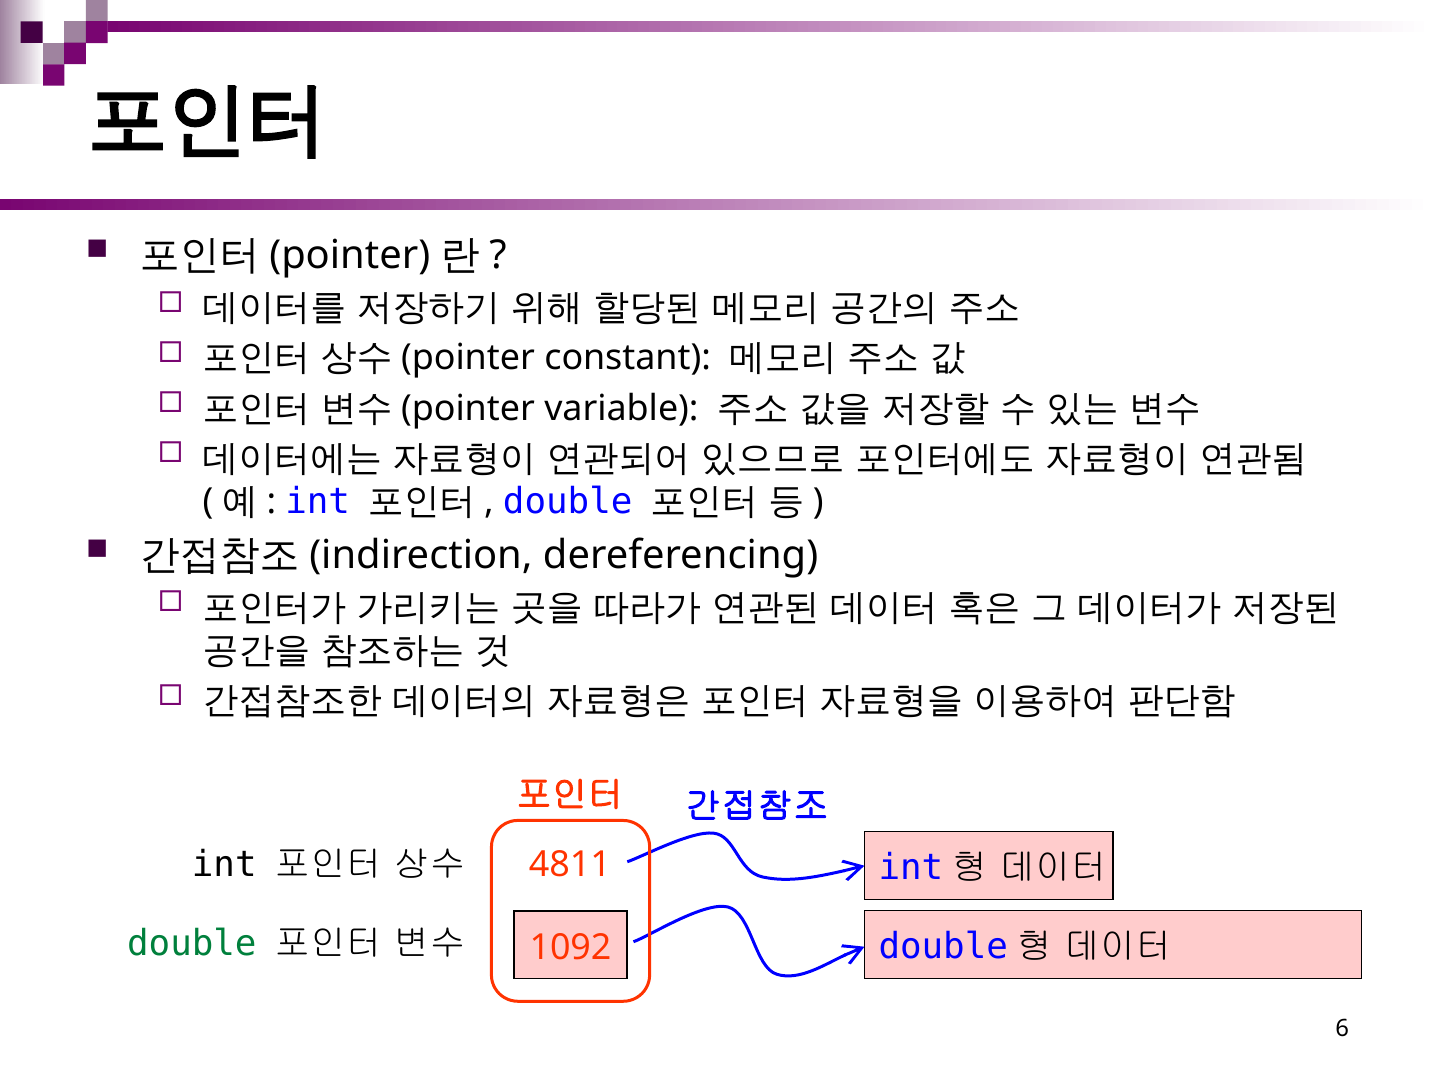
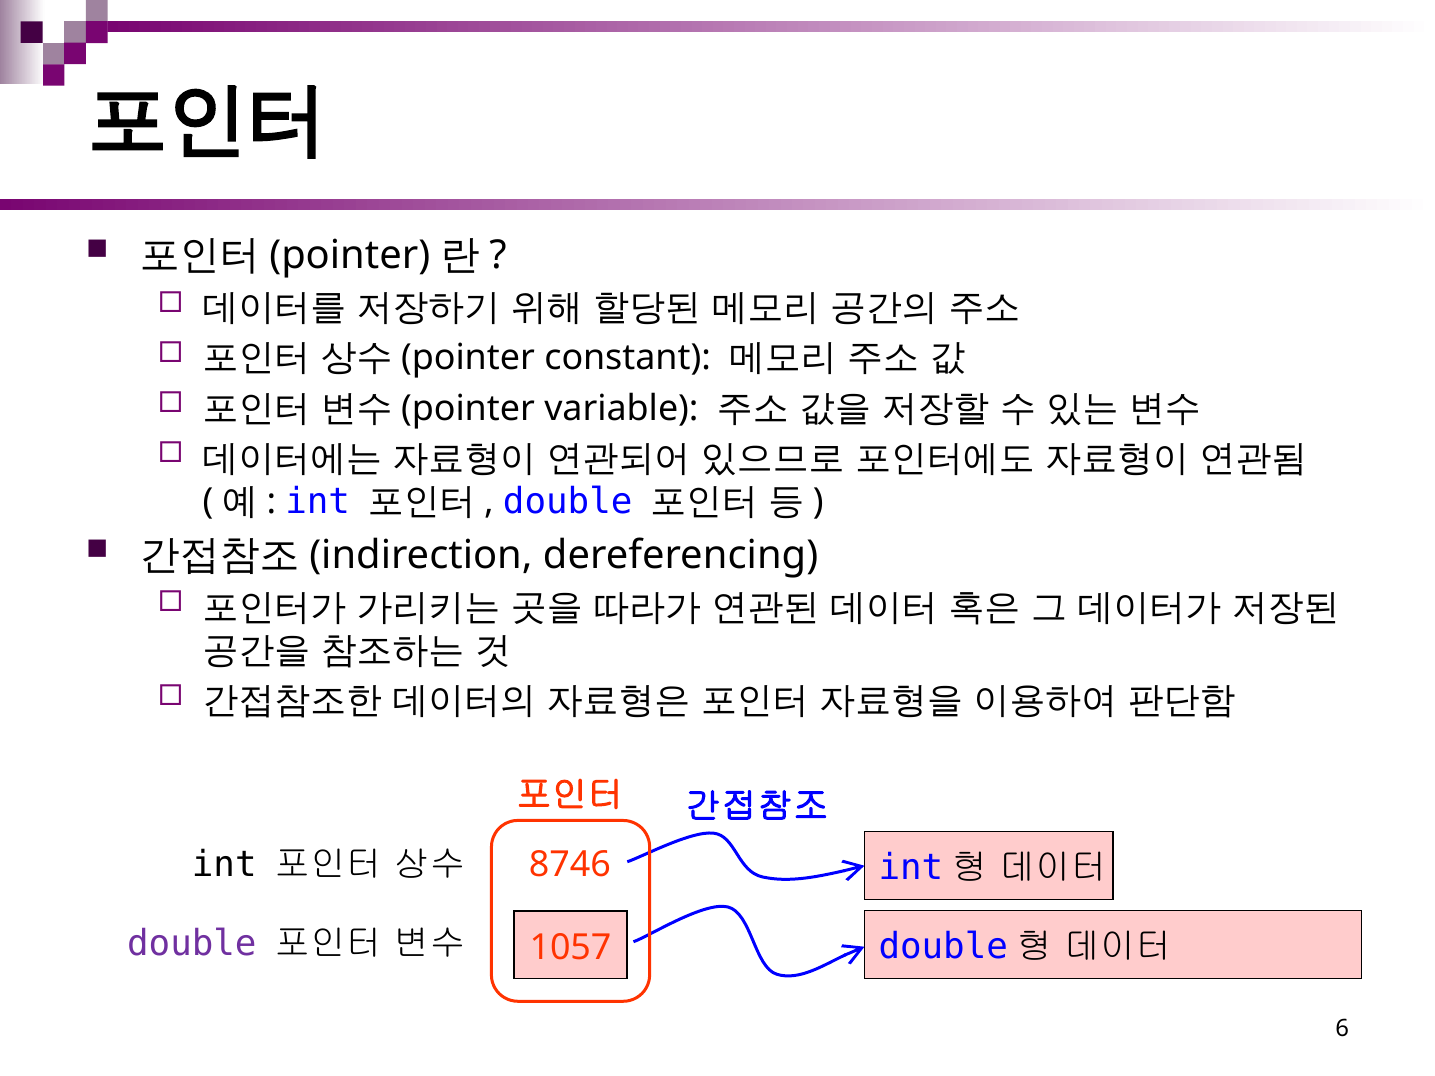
4811: 4811 -> 8746 (570, 865)
double colour: green -> purple (192, 944)
1092: 1092 -> 1057 (571, 947)
